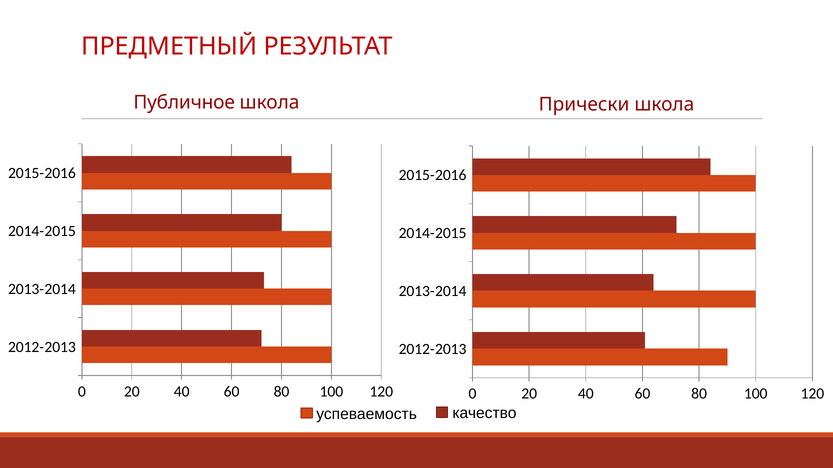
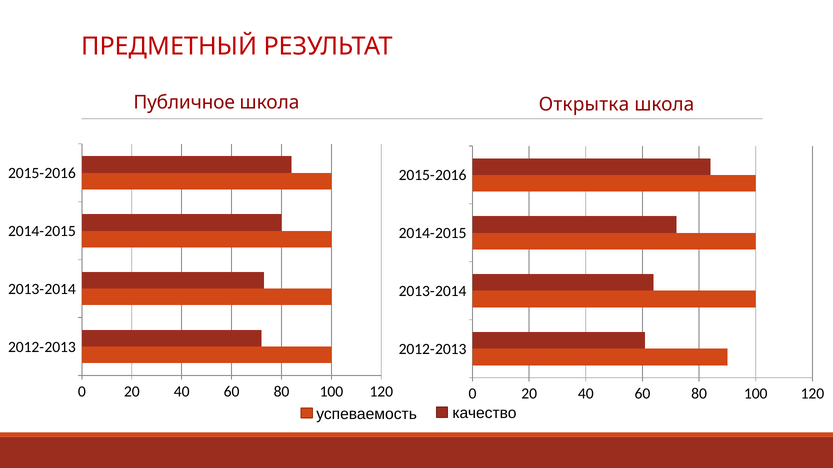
Прически: Прически -> Открытка (584, 105)
